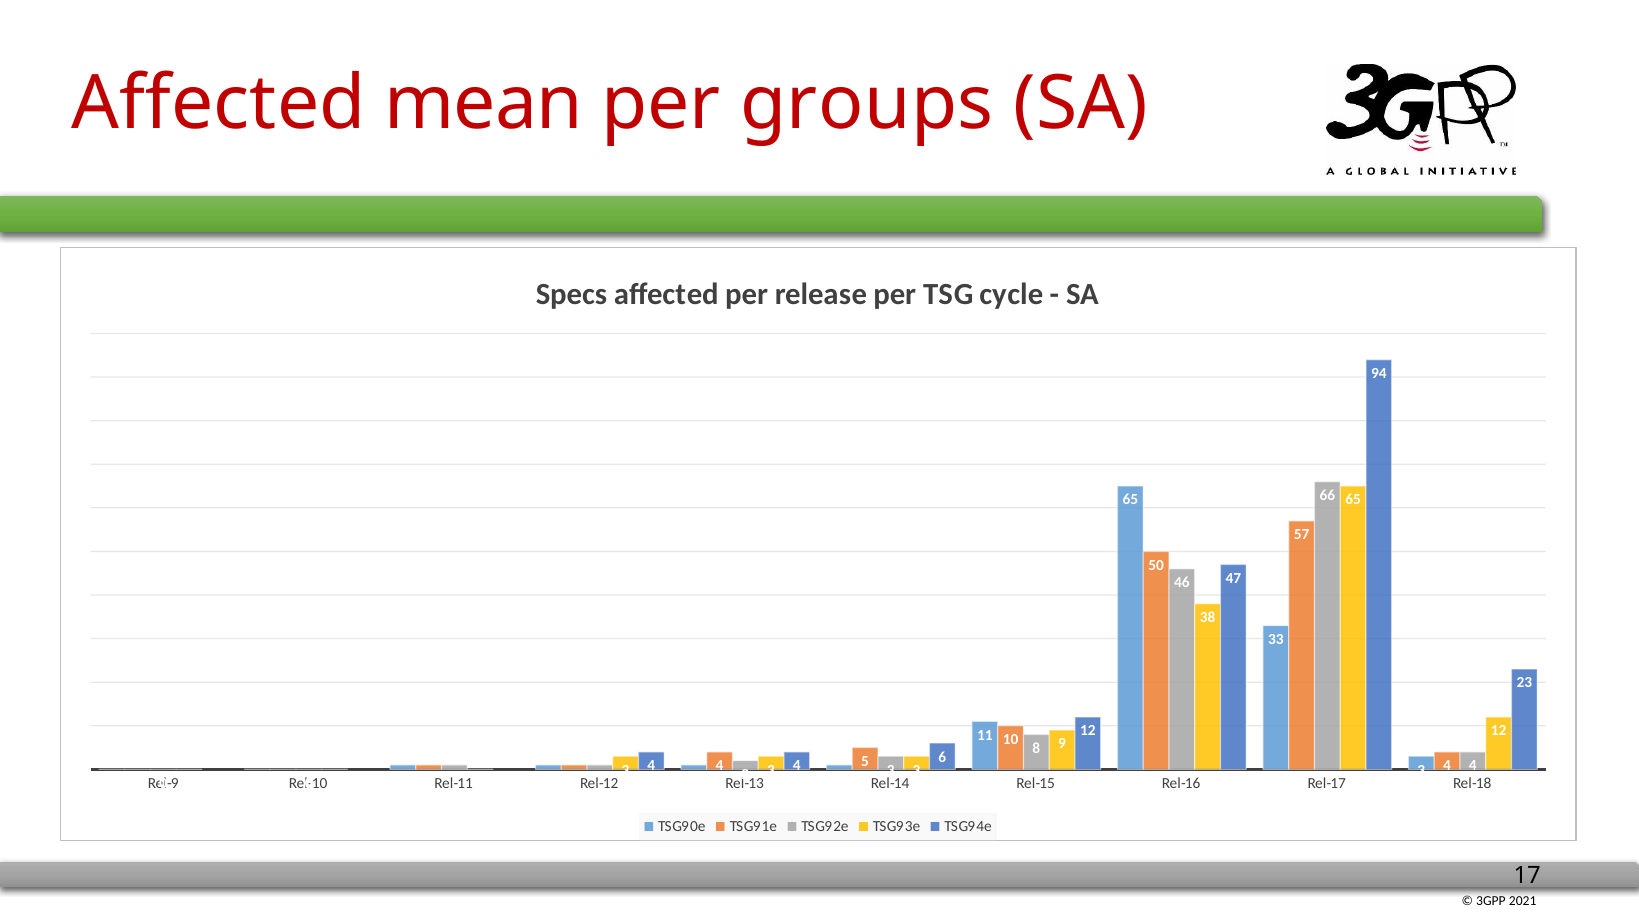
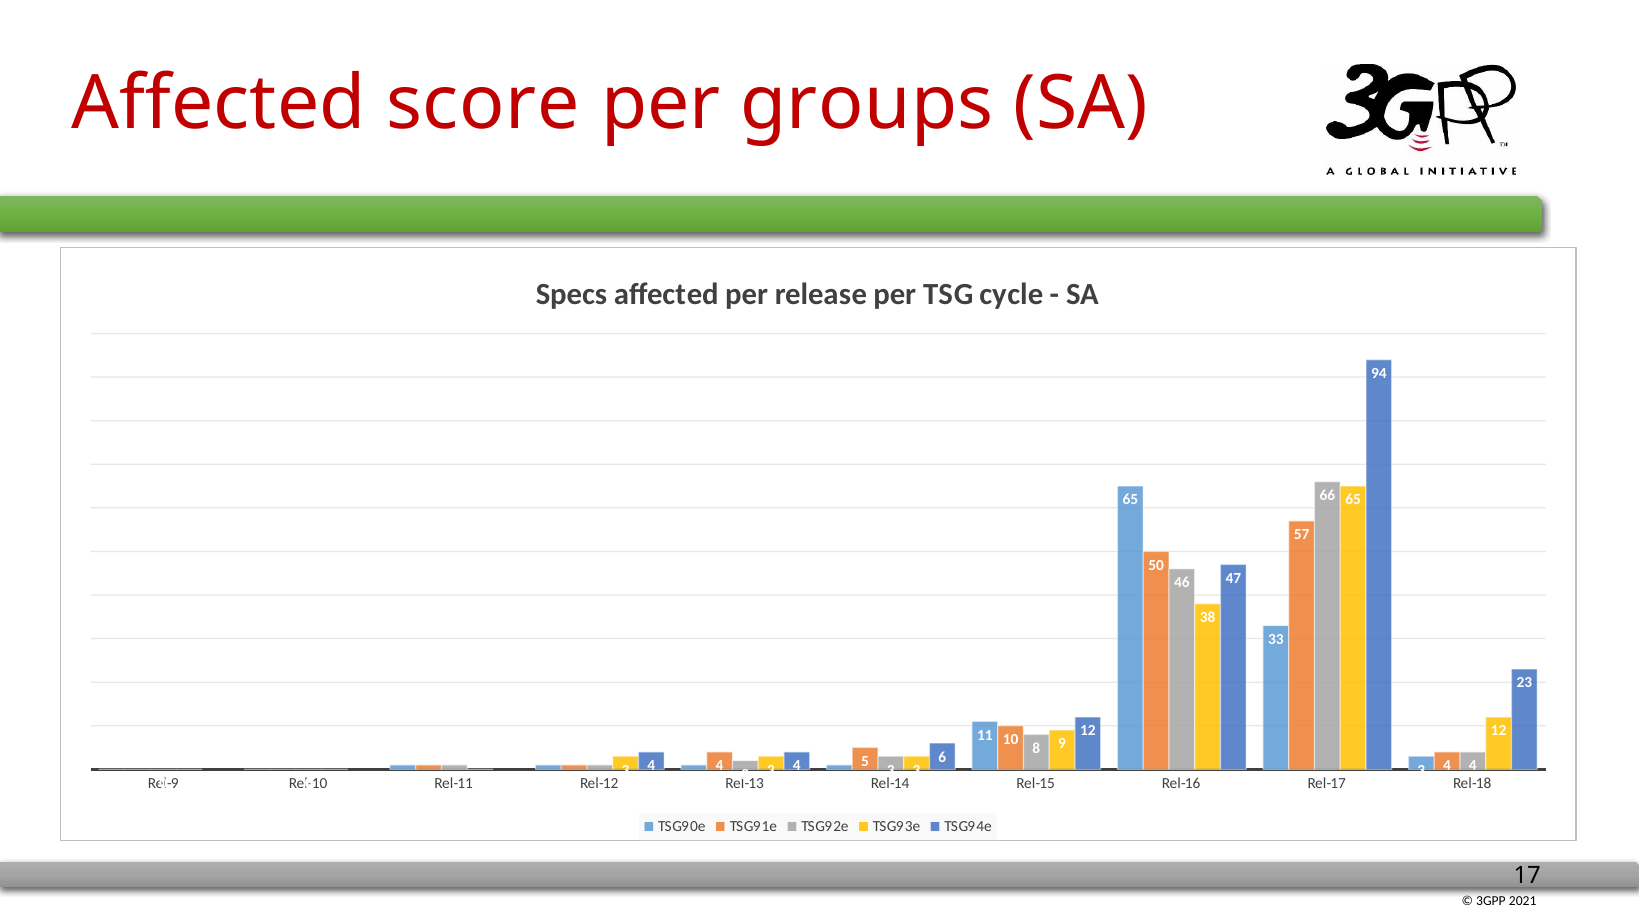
mean: mean -> score (483, 104)
